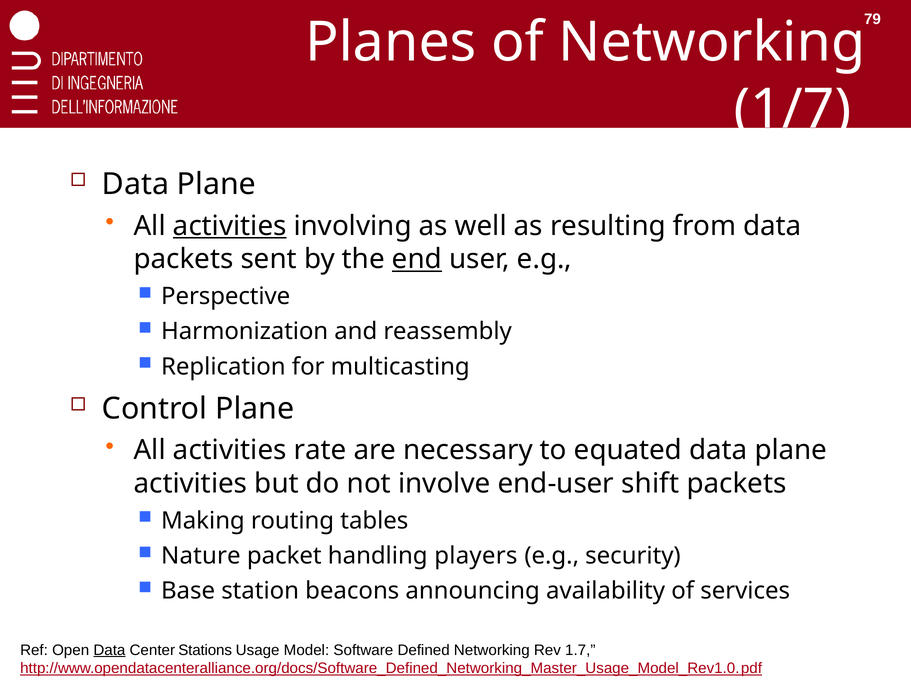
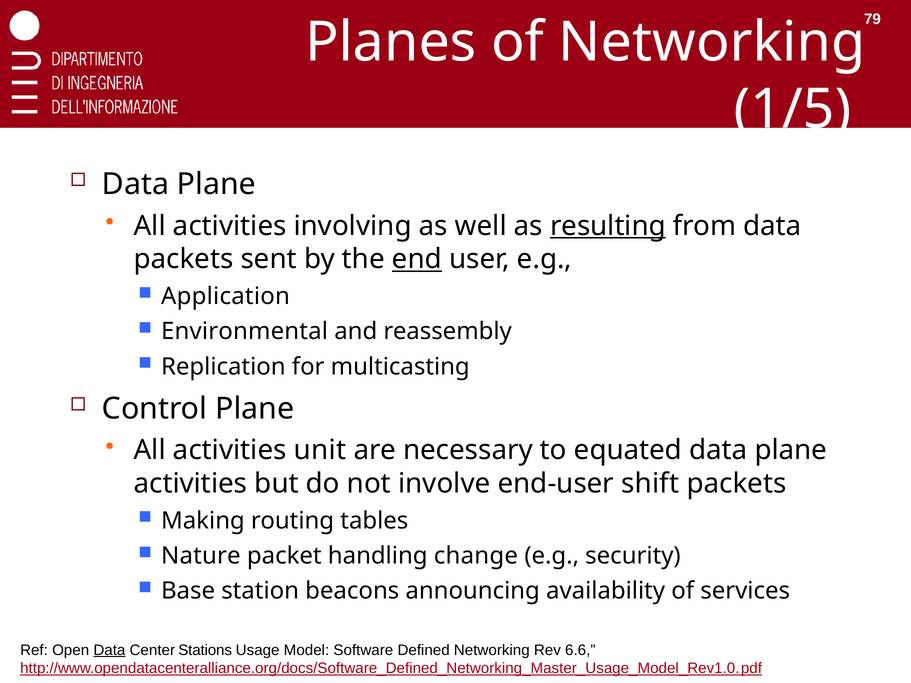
1/7: 1/7 -> 1/5 (793, 109)
activities underline: present -> none (230, 226)
resulting underline: none -> present (608, 226)
Perspective: Perspective -> Application (226, 297)
Harmonization: Harmonization -> Environmental (245, 332)
rate: rate -> unit (320, 450)
players: players -> change (476, 556)
1.7: 1.7 -> 6.6 (580, 650)
